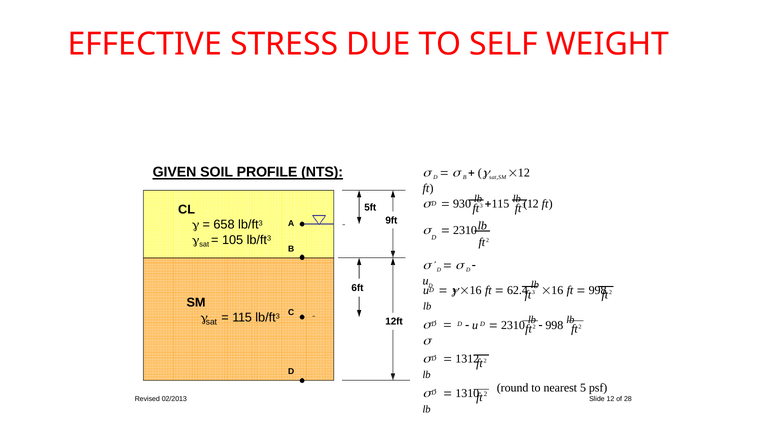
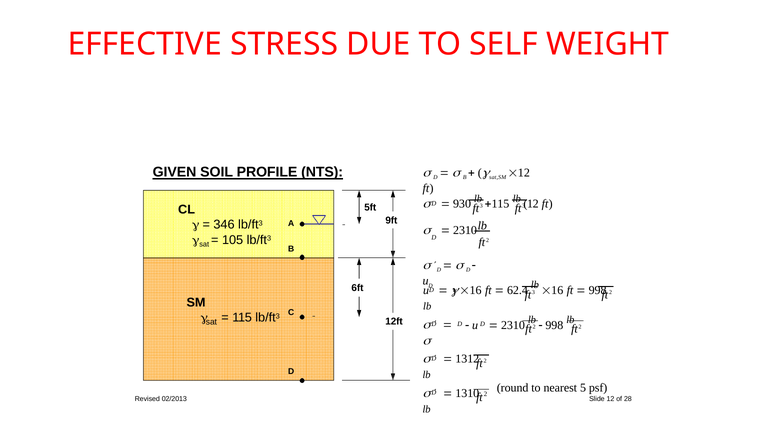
658: 658 -> 346 (224, 225)
